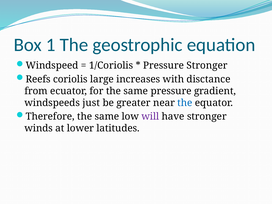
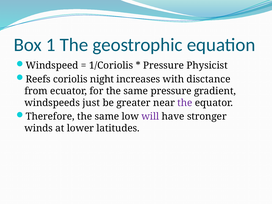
Pressure Stronger: Stronger -> Physicist (207, 65)
large: large -> night (102, 79)
the colour: blue -> purple (185, 103)
